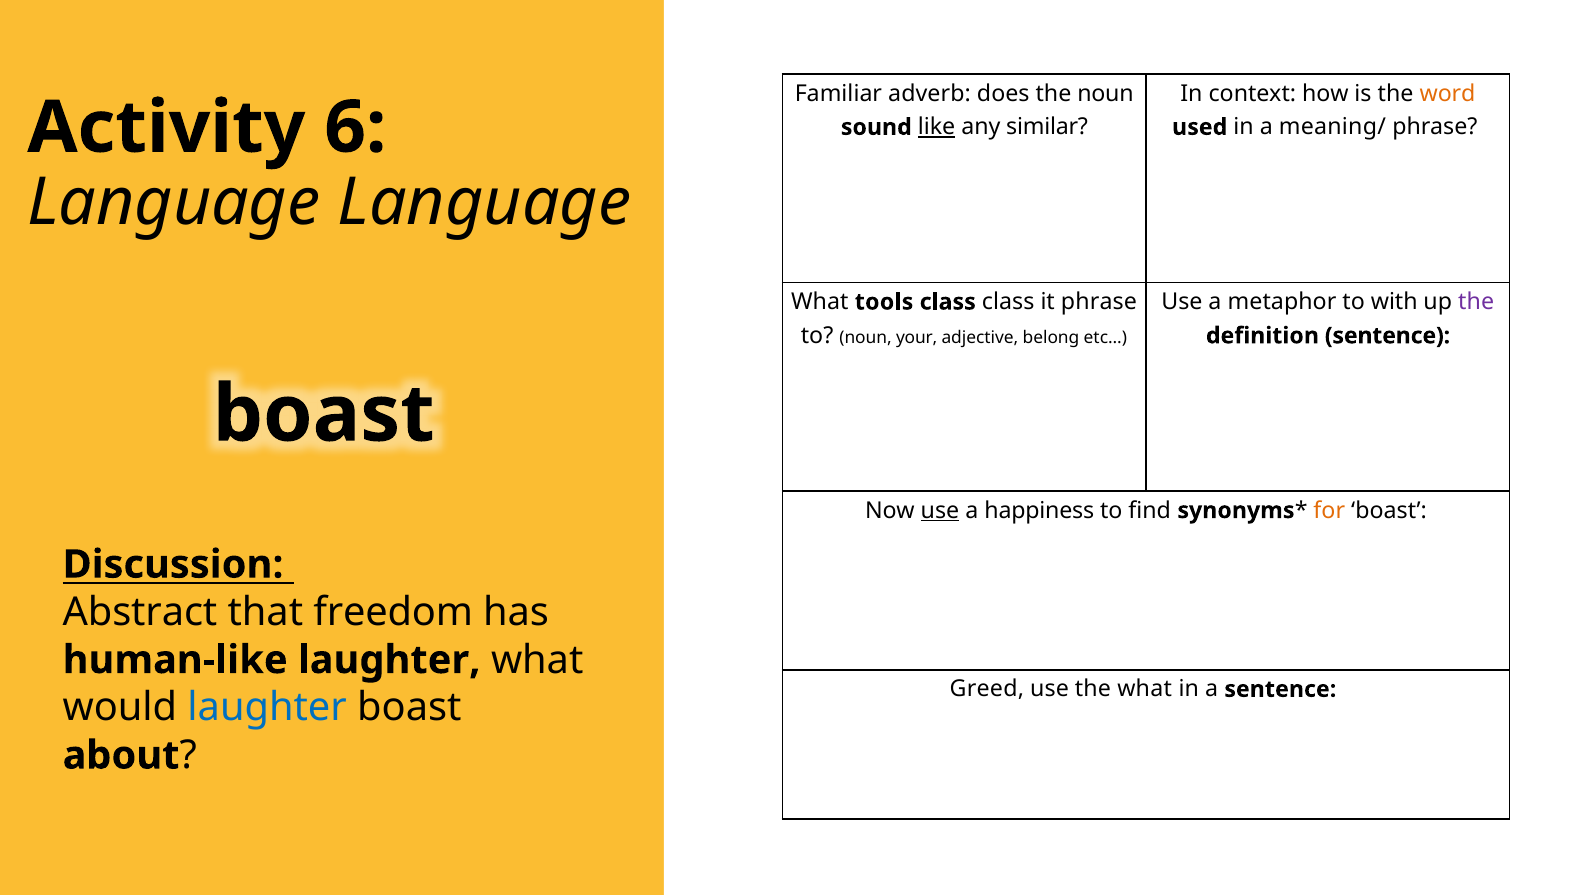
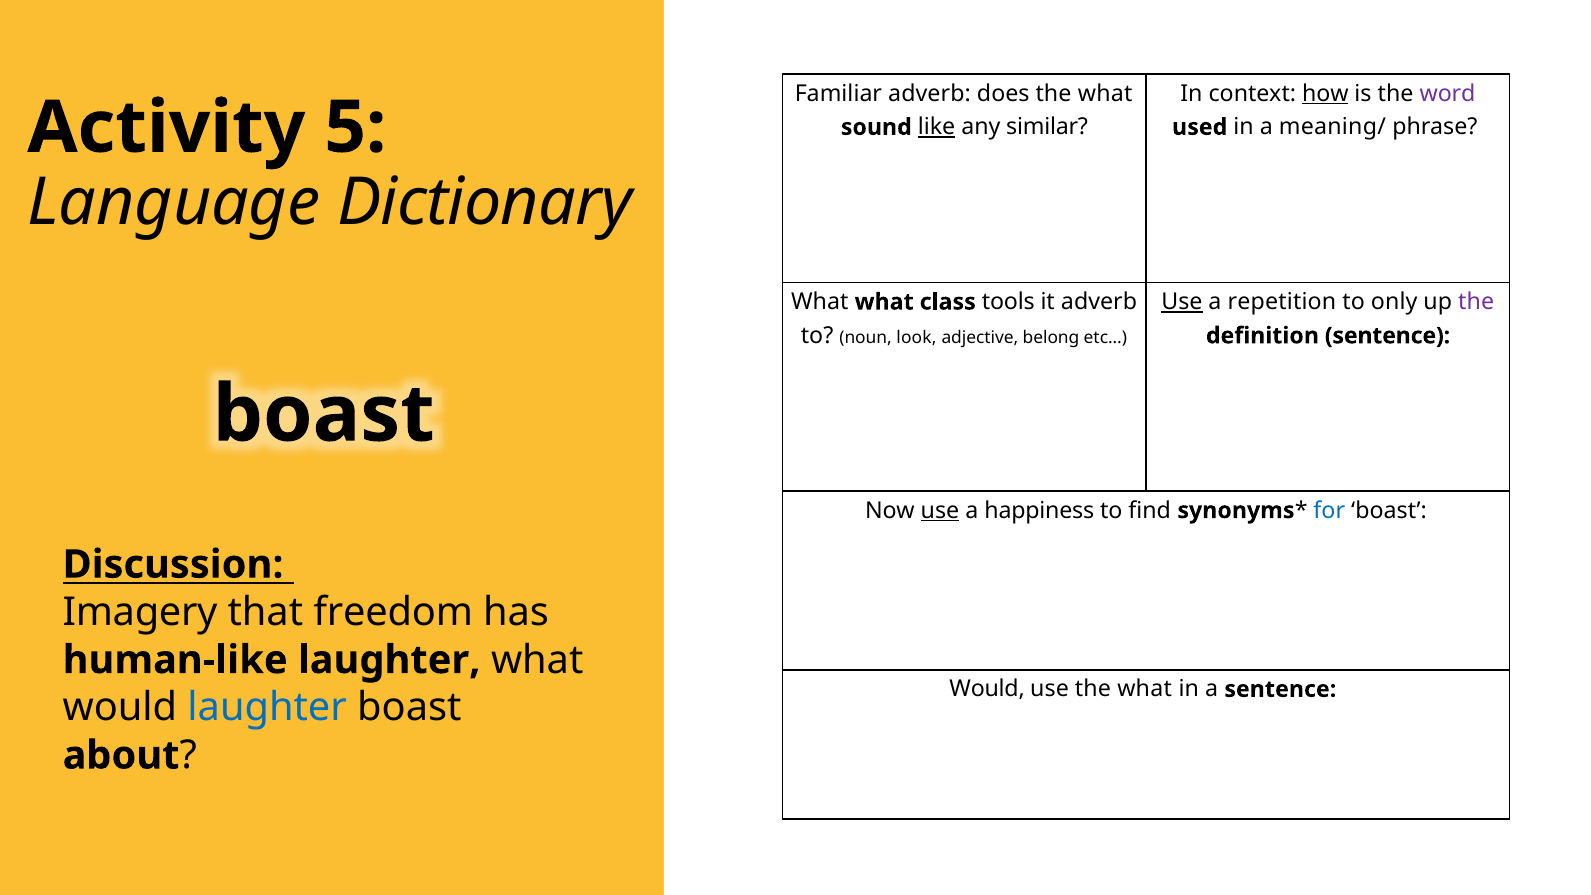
does the noun: noun -> what (1105, 93)
how underline: none -> present (1325, 93)
word colour: orange -> purple (1448, 93)
6: 6 -> 5 (355, 128)
Language Language: Language -> Dictionary (485, 203)
What tools: tools -> what (884, 302)
class class: class -> tools (1008, 302)
it phrase: phrase -> adverb (1099, 302)
Use underline: none -> present (1182, 302)
metaphor: metaphor -> repetition (1282, 302)
with: with -> only (1394, 302)
your: your -> look (916, 338)
for colour: orange -> blue (1329, 510)
Abstract: Abstract -> Imagery (140, 612)
Greed: Greed -> Would (987, 689)
